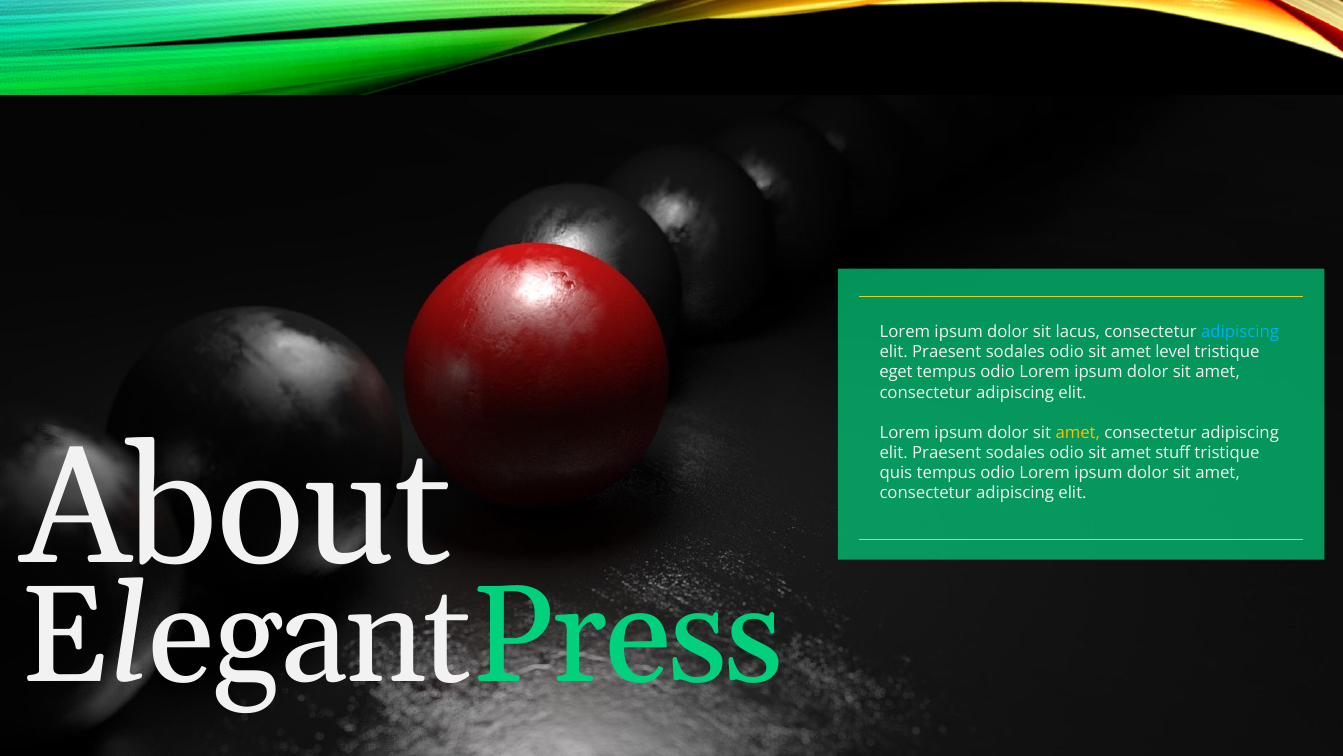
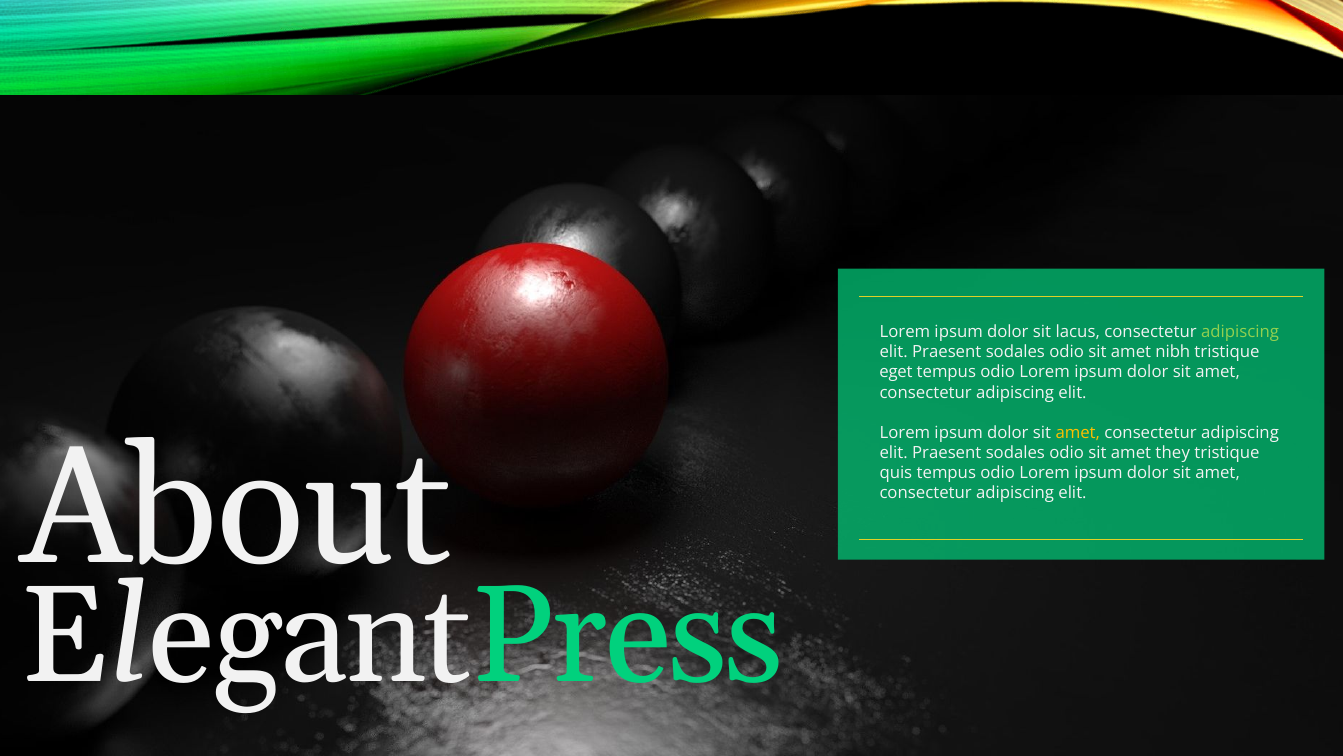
adipiscing colour: light blue -> light green (1240, 332)
level: level -> nibh (1173, 352)
stuff: stuff -> they (1173, 453)
